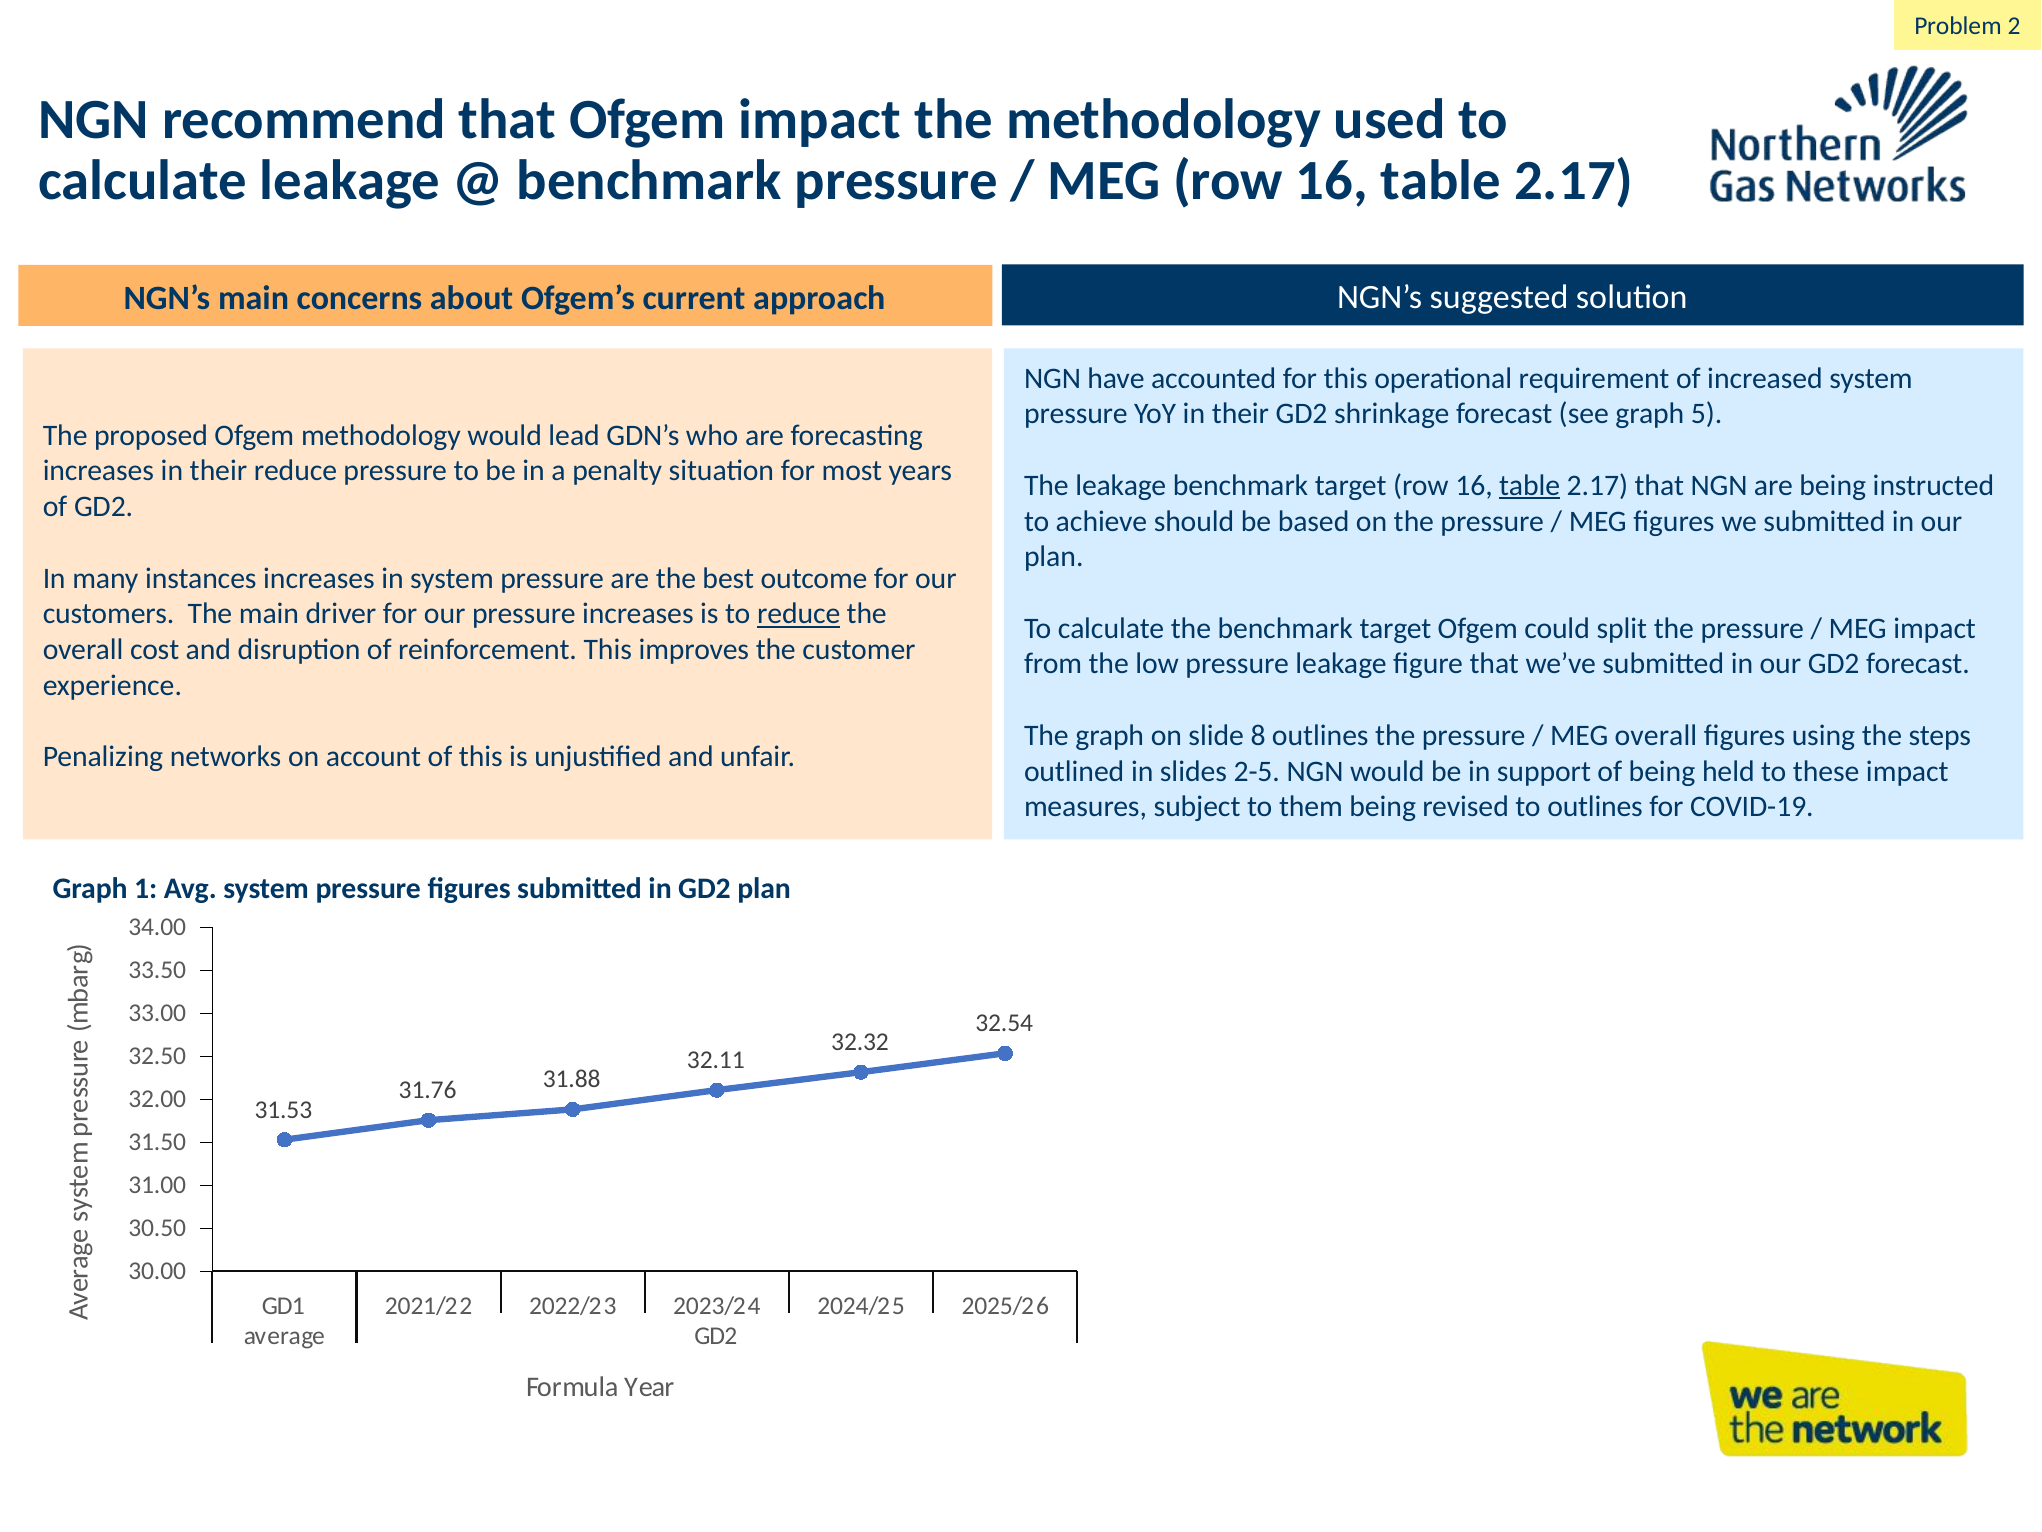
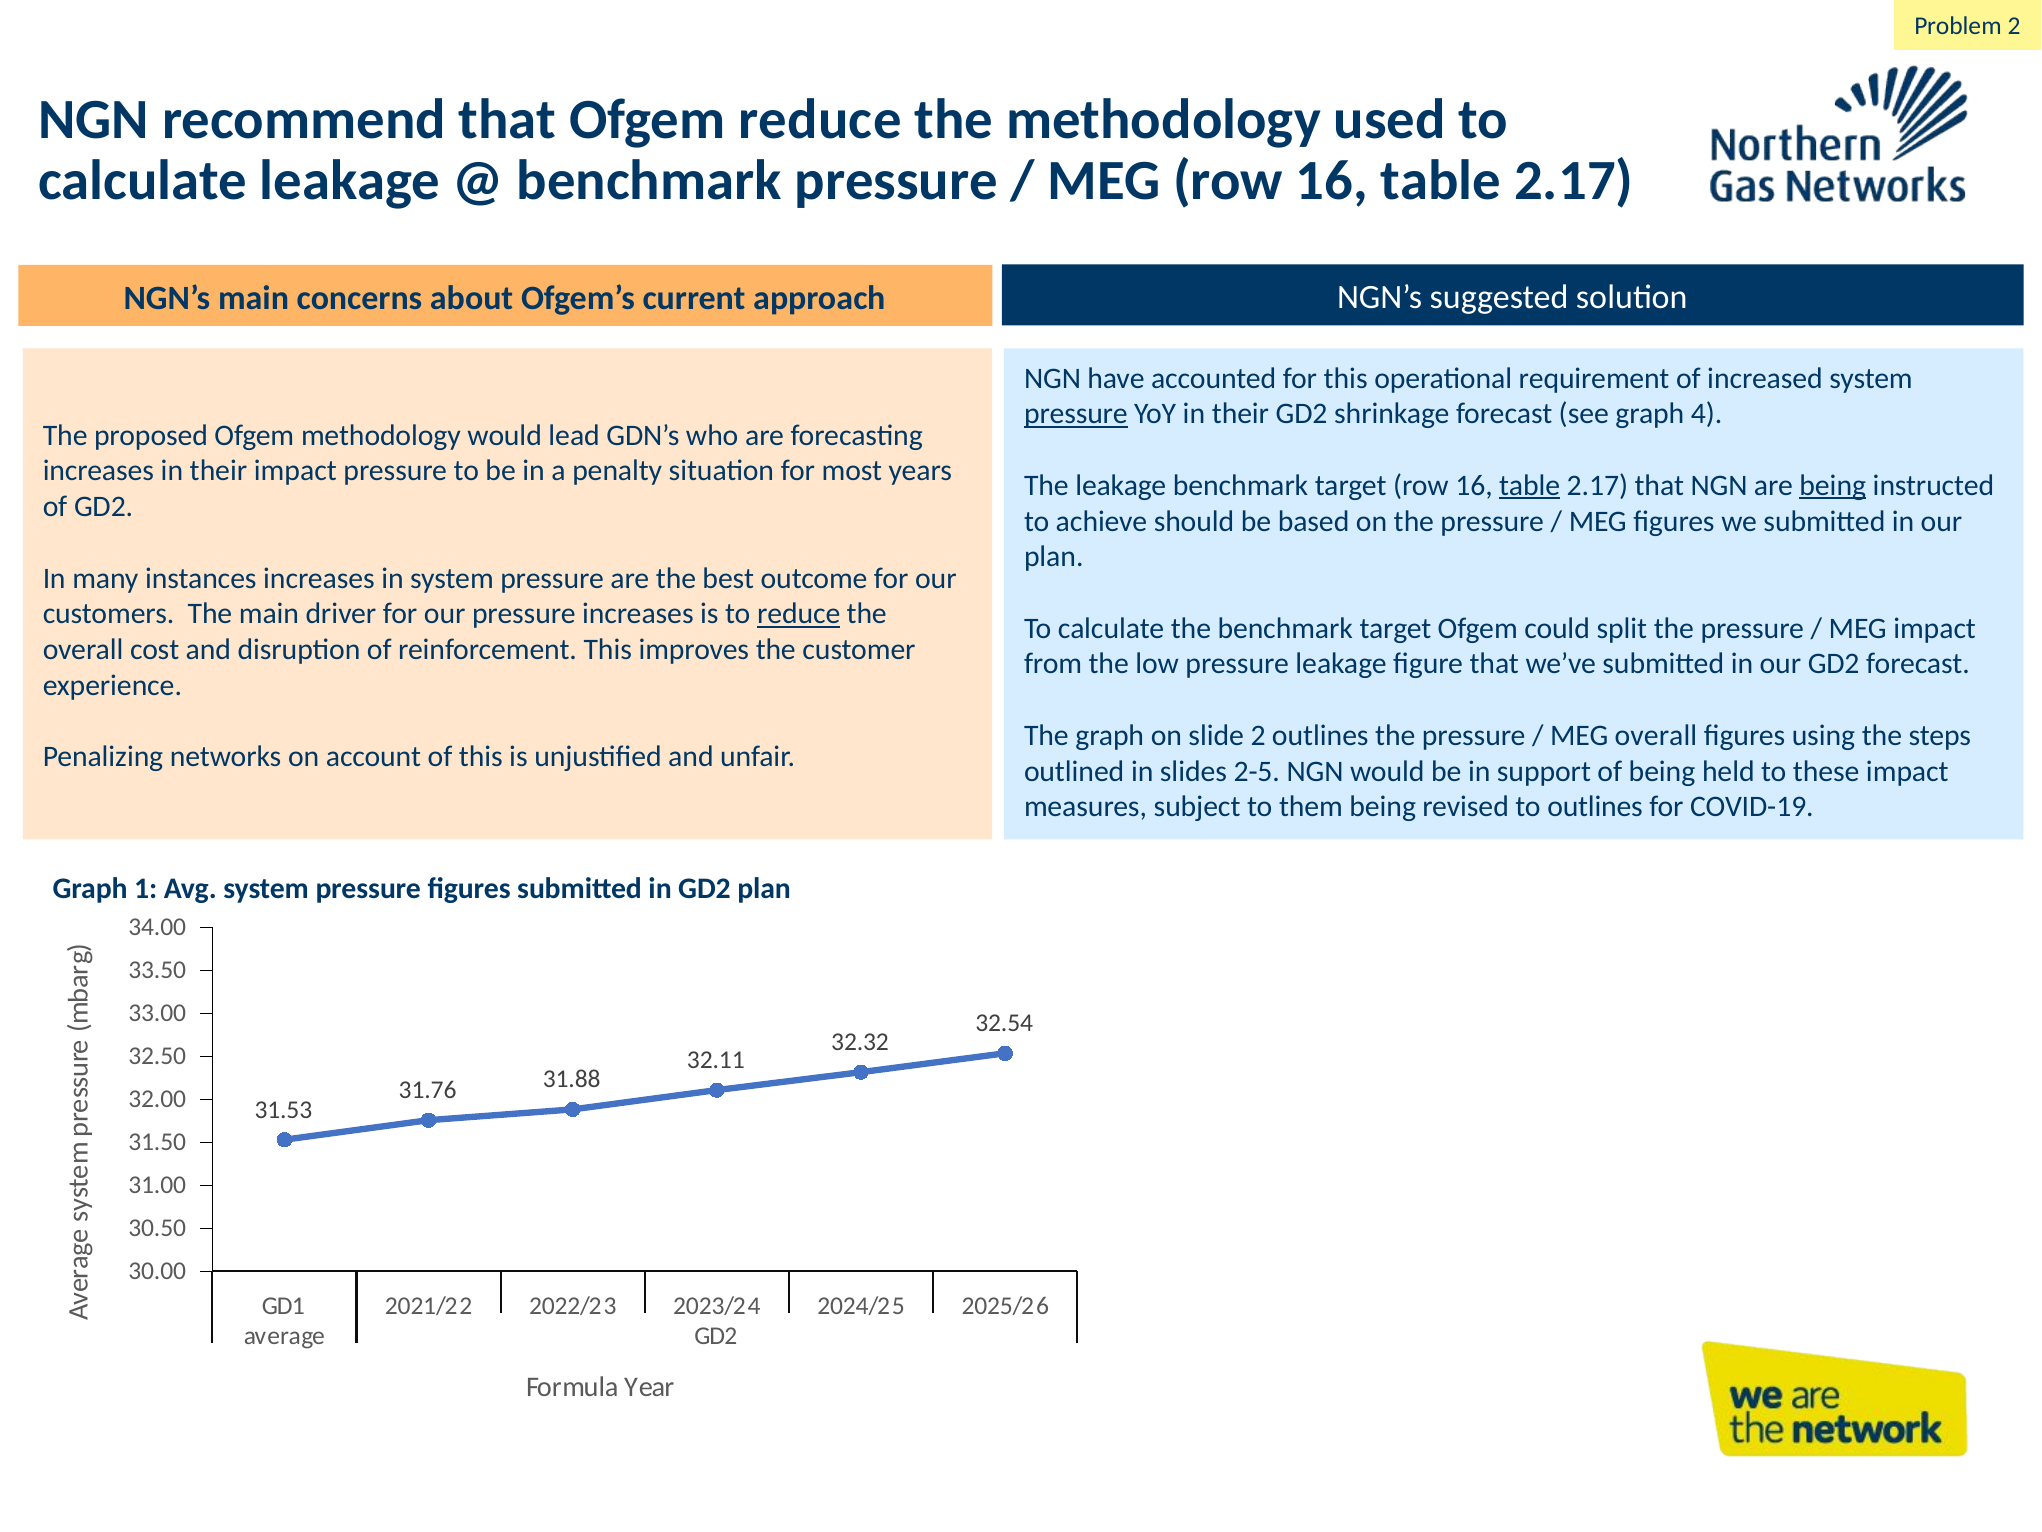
Ofgem impact: impact -> reduce (820, 119)
pressure underline: none -> present (1076, 414)
5: 5 -> 4 (1707, 414)
their reduce: reduce -> impact (295, 471)
being underline: none -> present (1833, 485)
slide 8: 8 -> 2 (1258, 735)
